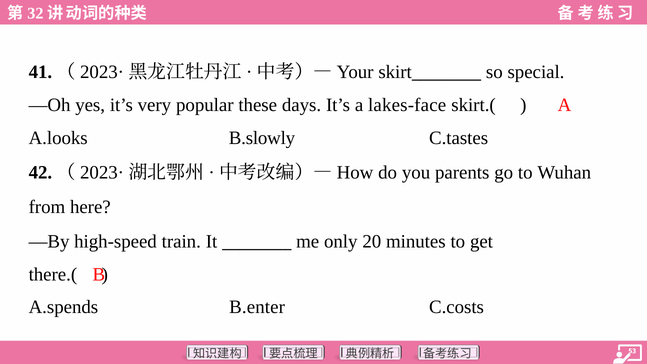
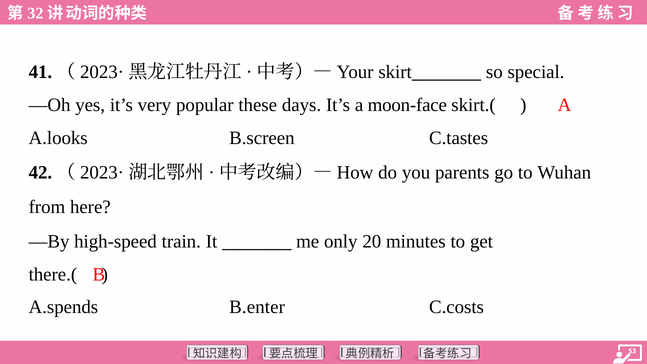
lakes-face: lakes-face -> moon-face (407, 105)
B.slowly: B.slowly -> B.screen (262, 138)
